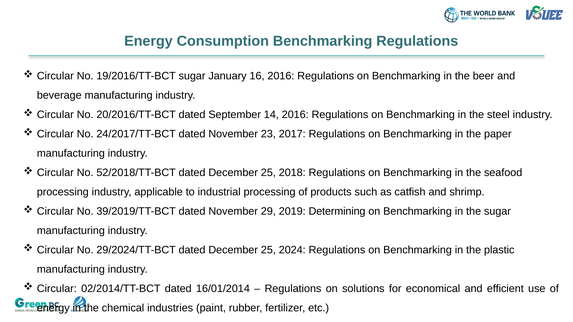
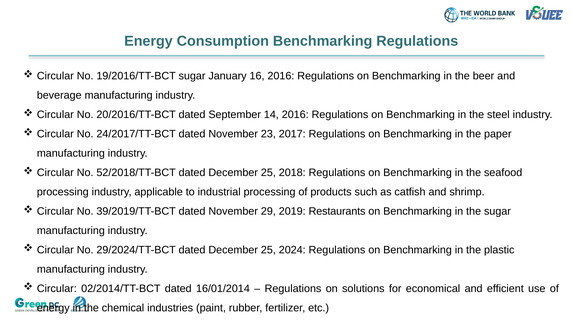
Determining: Determining -> Restaurants (337, 211)
